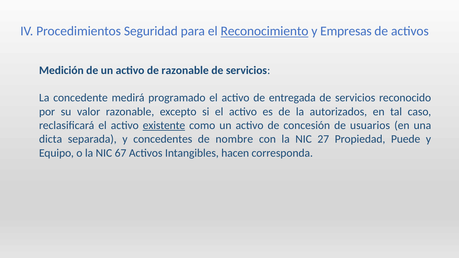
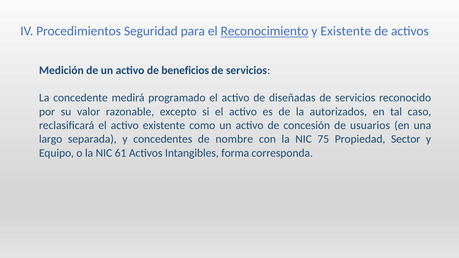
y Empresas: Empresas -> Existente (346, 31)
de razonable: razonable -> beneficios (185, 70)
entregada: entregada -> diseñadas (292, 98)
existente underline: present -> none (164, 125)
dicta: dicta -> largo (51, 139)
27: 27 -> 75 (323, 139)
Puede: Puede -> Sector (406, 139)
67: 67 -> 61 (121, 153)
hacen: hacen -> forma (235, 153)
